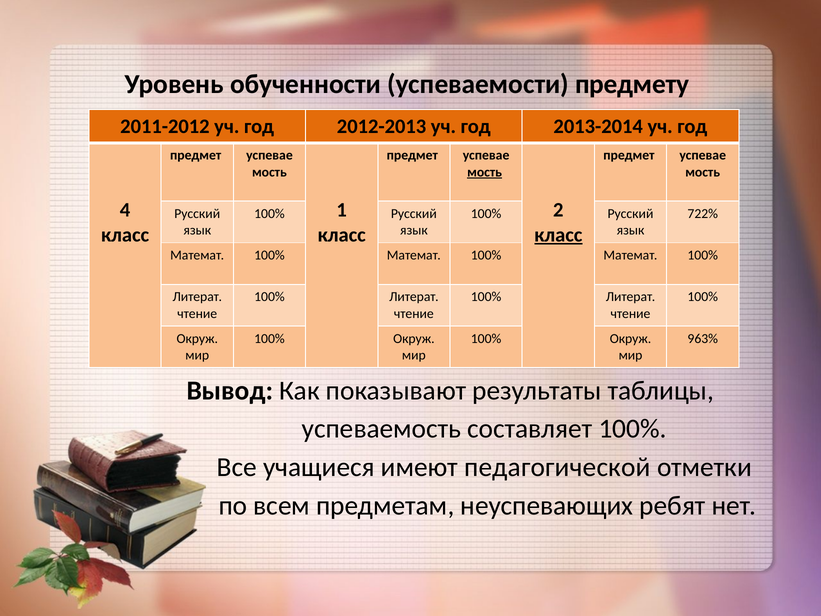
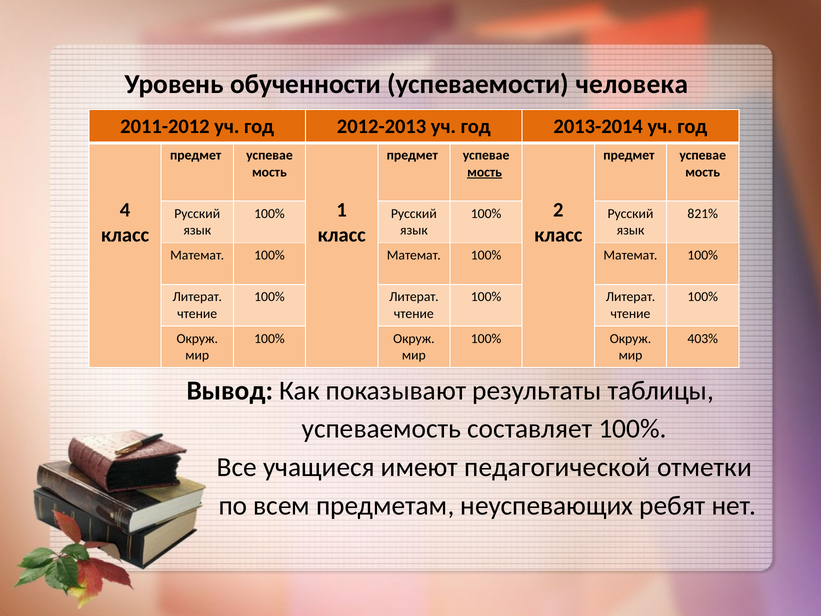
предмету: предмету -> человека (632, 84)
722%: 722% -> 821% (703, 214)
класс underline: present -> none (558, 235)
963%: 963% -> 403% (703, 338)
